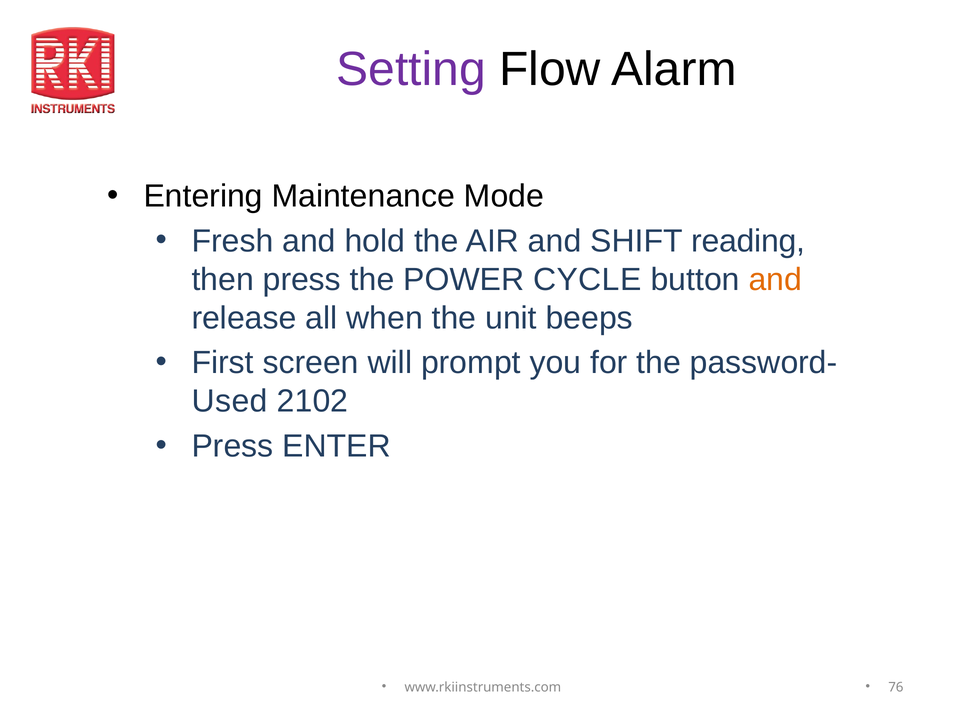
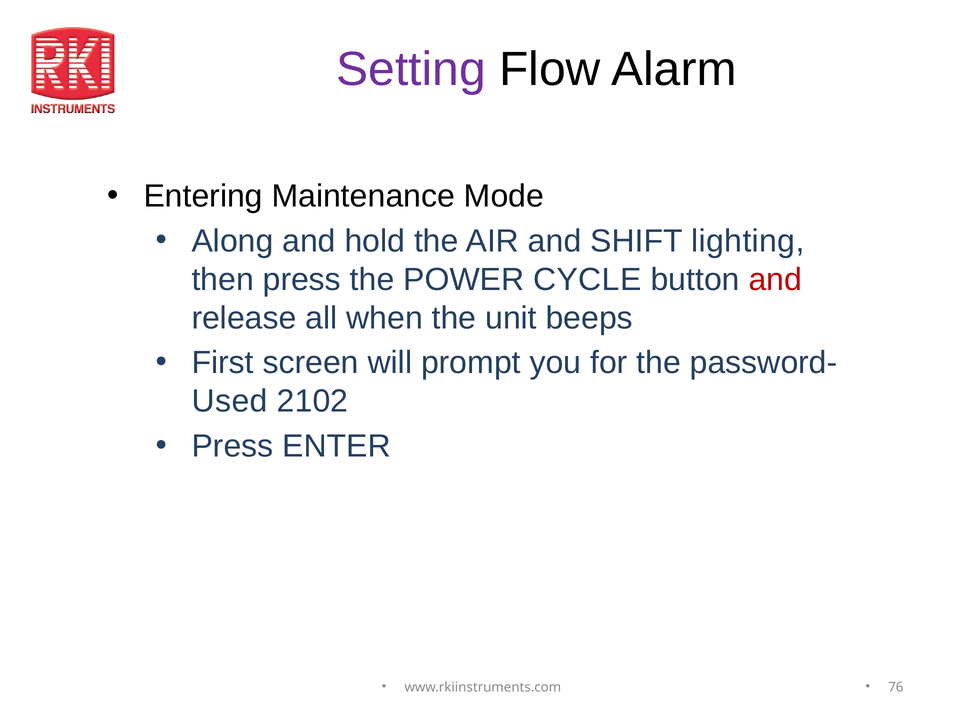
Fresh: Fresh -> Along (233, 241)
reading: reading -> lighting (748, 241)
and colour: orange -> red (775, 280)
